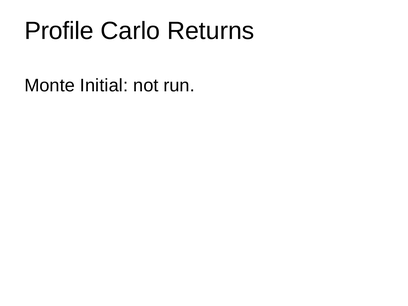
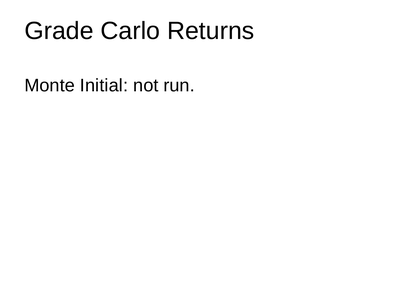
Profile: Profile -> Grade (59, 31)
